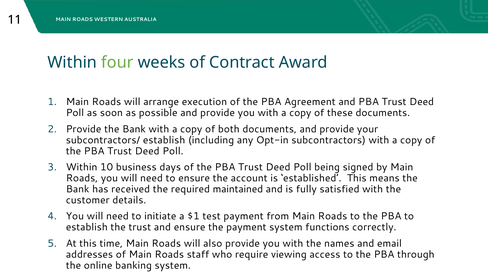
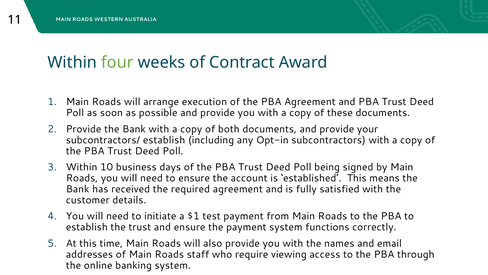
required maintained: maintained -> agreement (238, 189)
